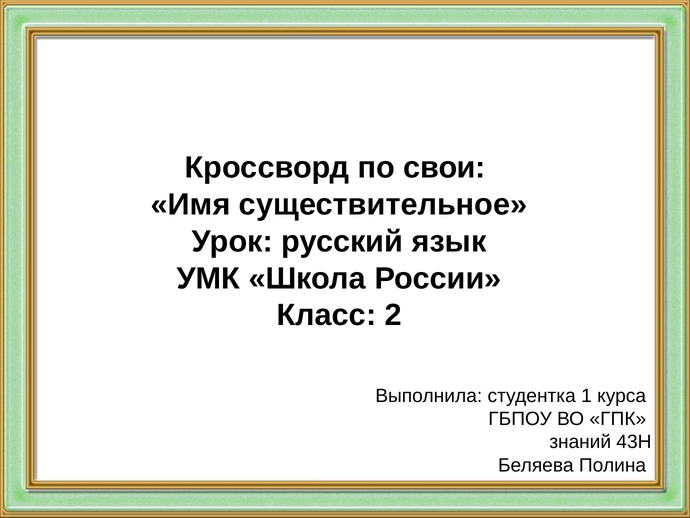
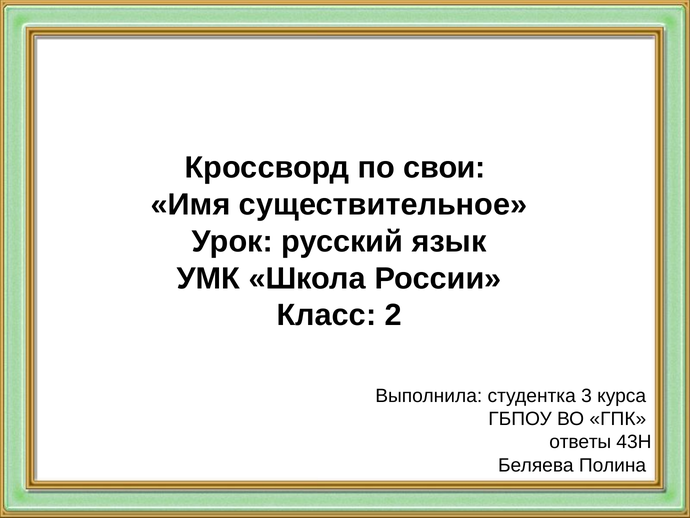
1: 1 -> 3 (586, 396)
знаний: знаний -> ответы (580, 442)
